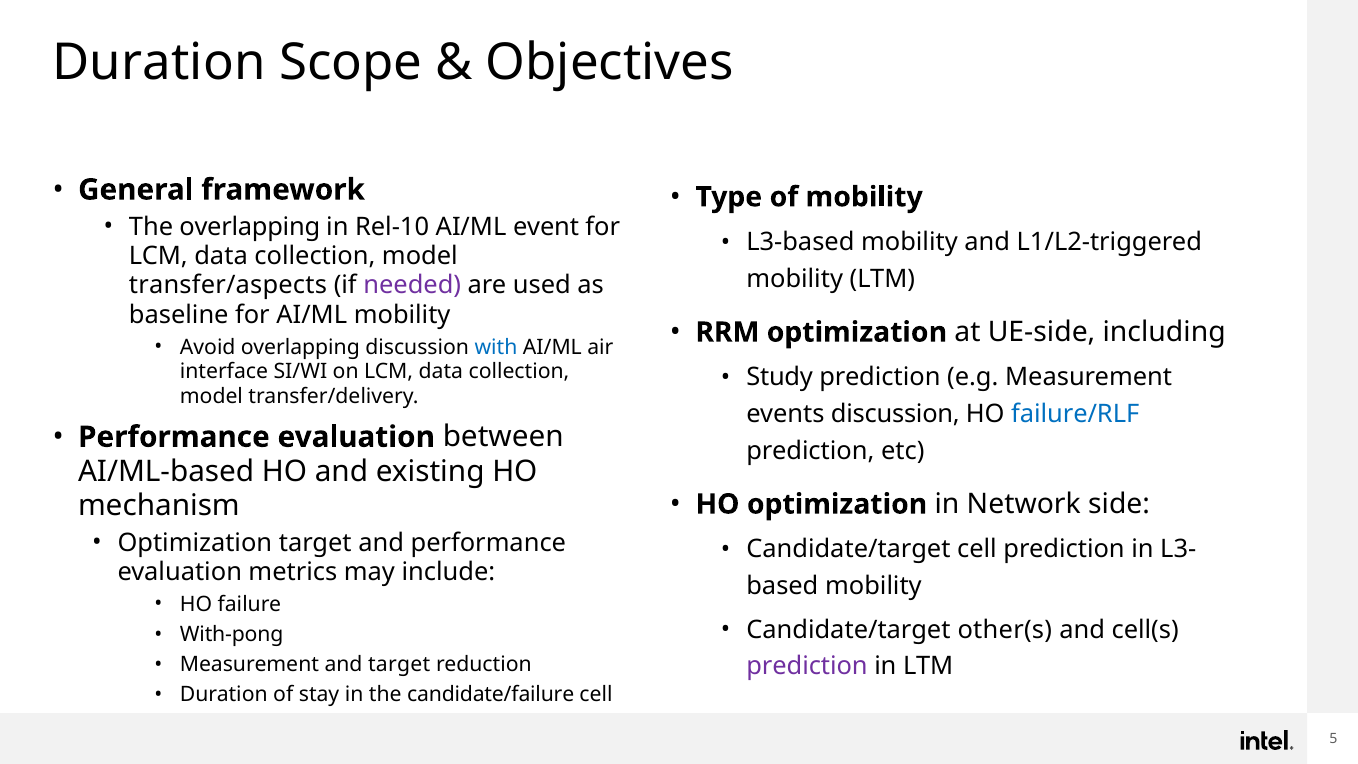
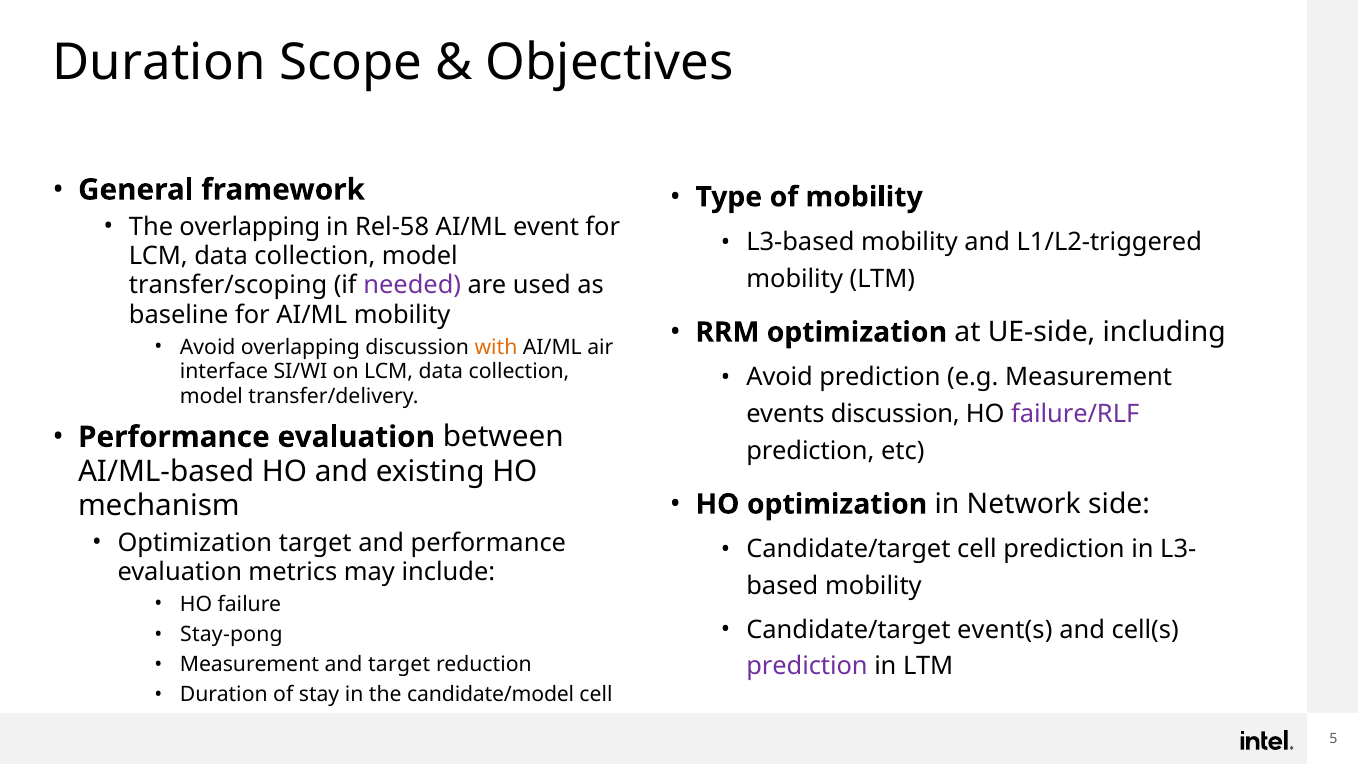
Rel-10: Rel-10 -> Rel-58 (392, 227)
transfer/aspects: transfer/aspects -> transfer/scoping (228, 286)
with colour: blue -> orange (496, 347)
Study: Study -> Avoid (780, 377)
failure/RLF colour: blue -> purple (1075, 414)
other(s: other(s -> event(s (1005, 630)
With-pong: With-pong -> Stay-pong (231, 634)
candidate/failure: candidate/failure -> candidate/model (491, 694)
